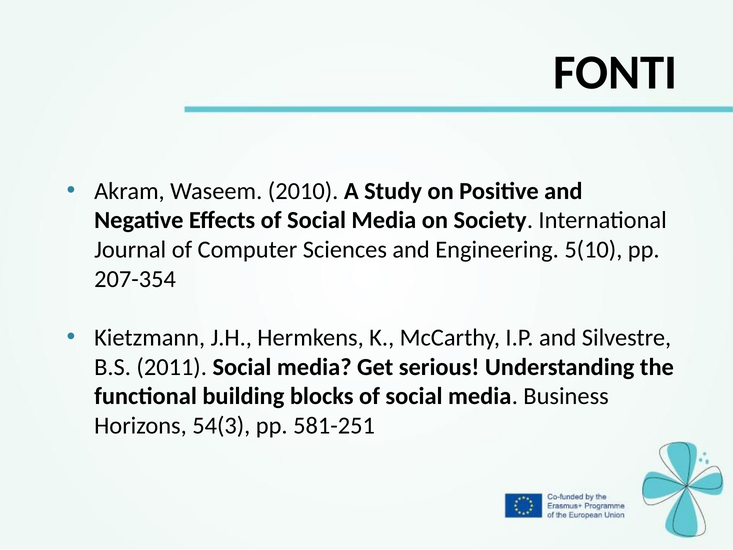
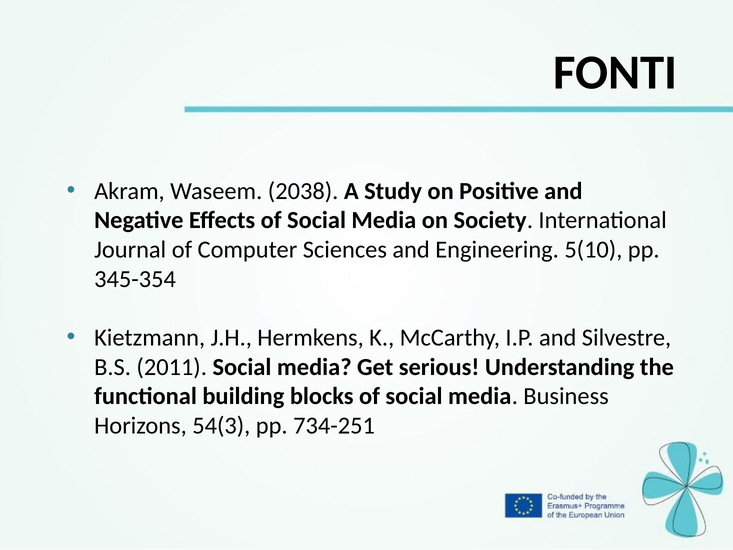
2010: 2010 -> 2038 (303, 191)
207-354: 207-354 -> 345-354 (135, 279)
581-251: 581-251 -> 734-251 (334, 426)
